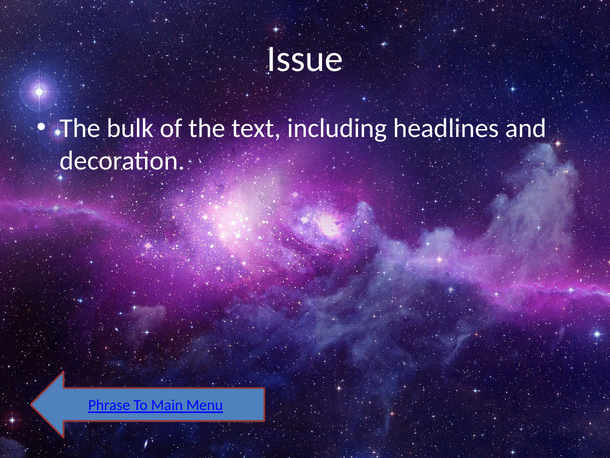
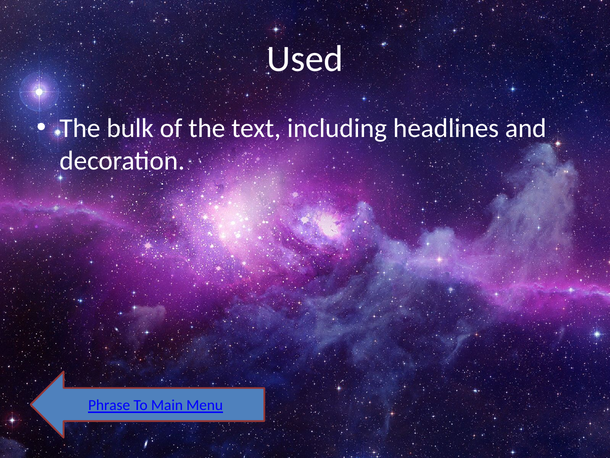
Issue: Issue -> Used (305, 59)
